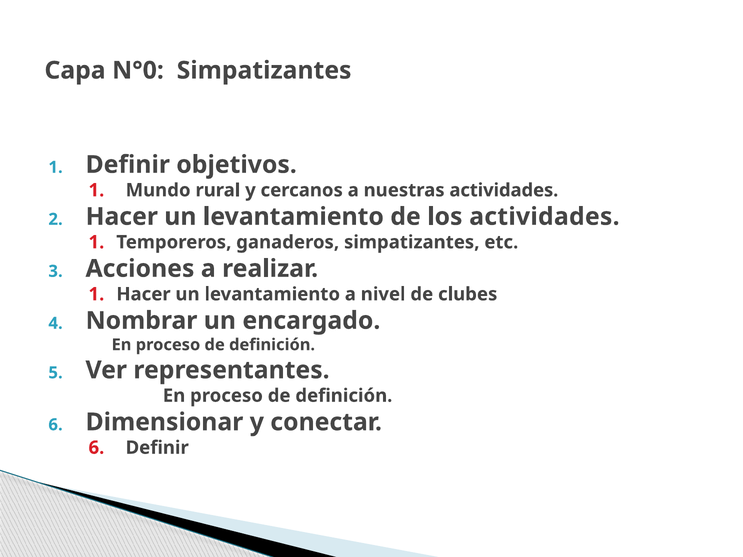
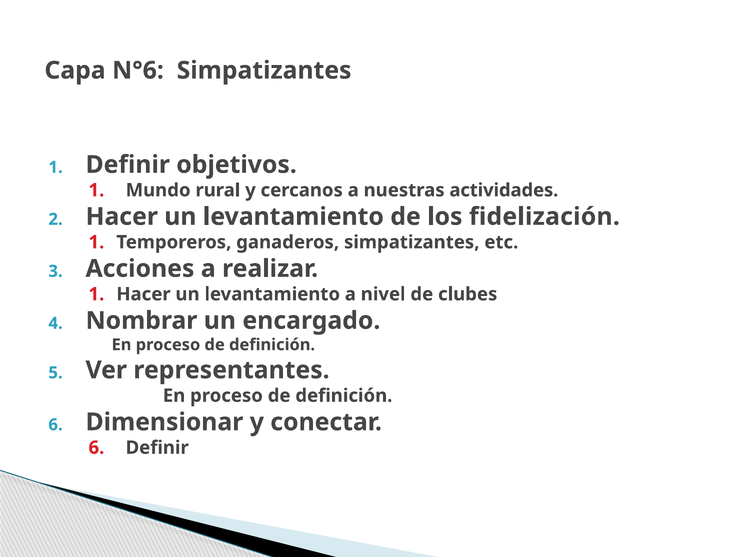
N°0: N°0 -> N°6 (138, 70)
los actividades: actividades -> fidelización (544, 217)
